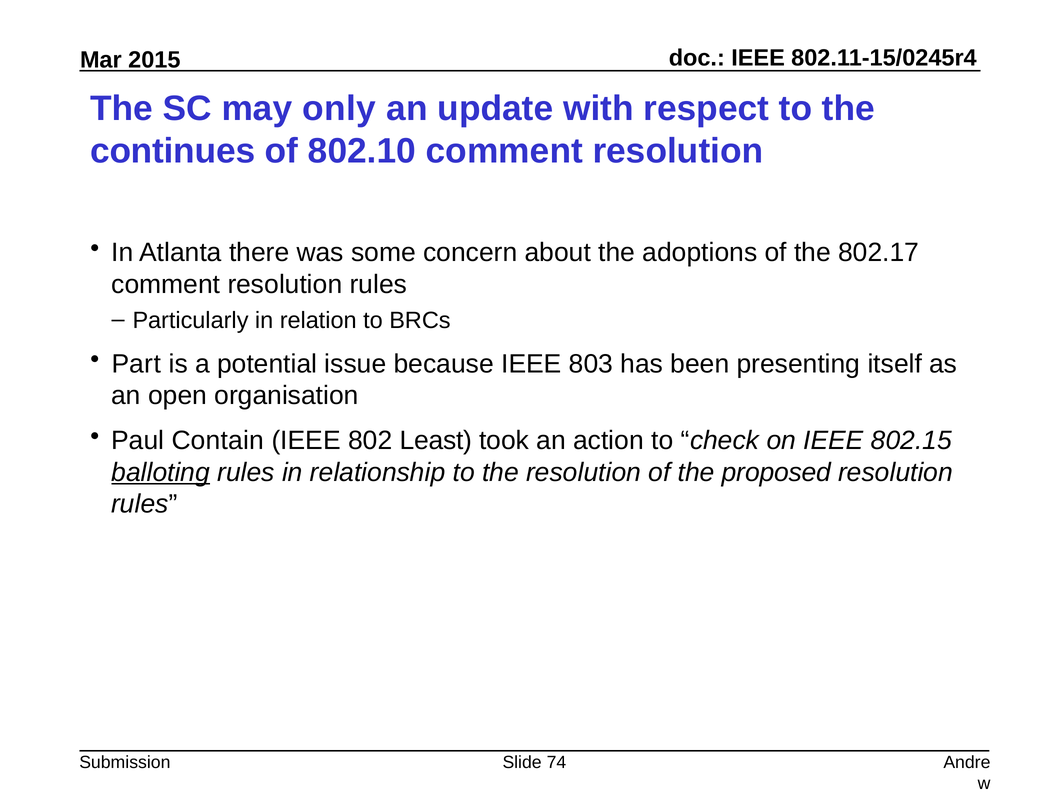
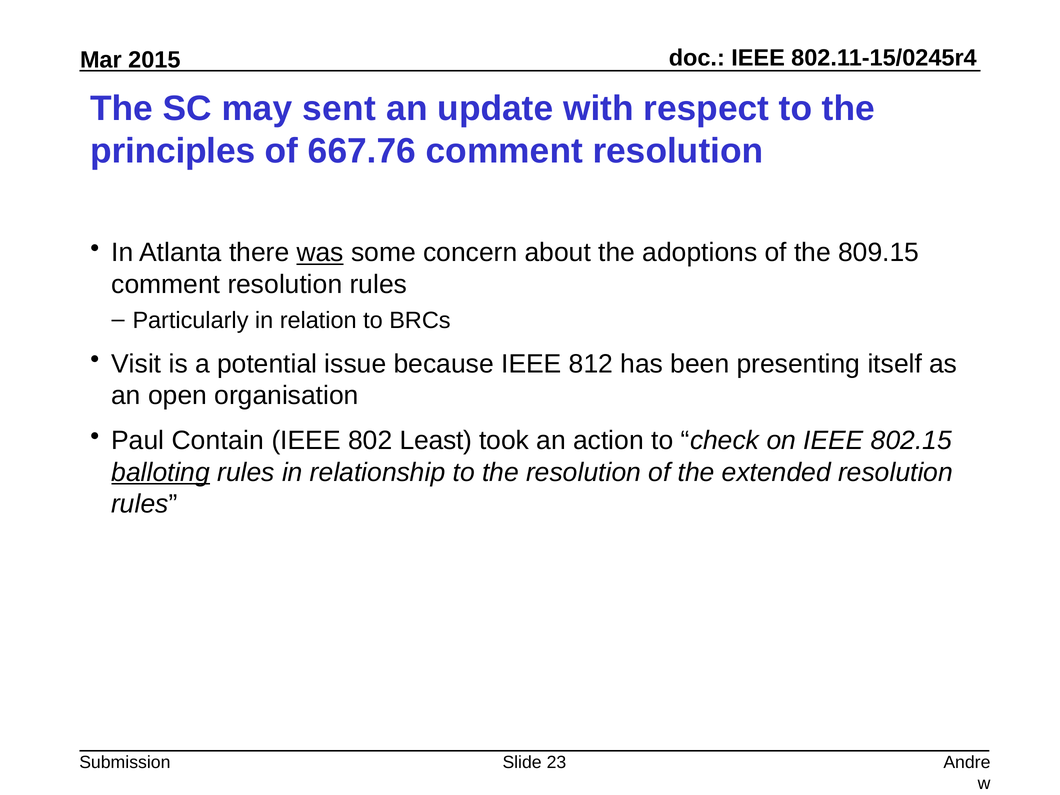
only: only -> sent (339, 109)
continues: continues -> principles (173, 151)
802.10: 802.10 -> 667.76 (362, 151)
was underline: none -> present (320, 253)
802.17: 802.17 -> 809.15 (879, 253)
Part: Part -> Visit (136, 364)
803: 803 -> 812 (591, 364)
proposed: proposed -> extended (776, 472)
74: 74 -> 23 (556, 762)
